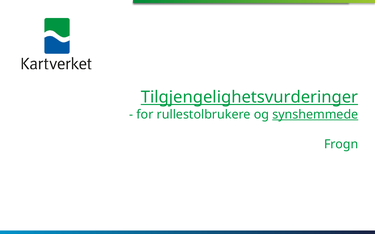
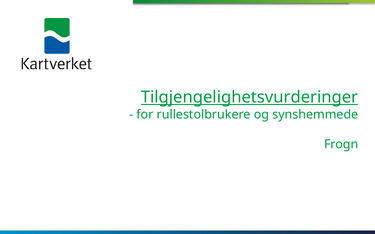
synshemmede underline: present -> none (315, 115)
